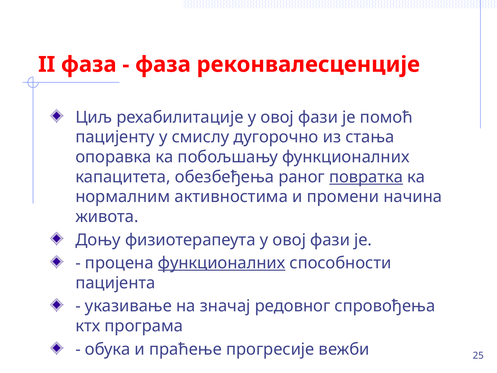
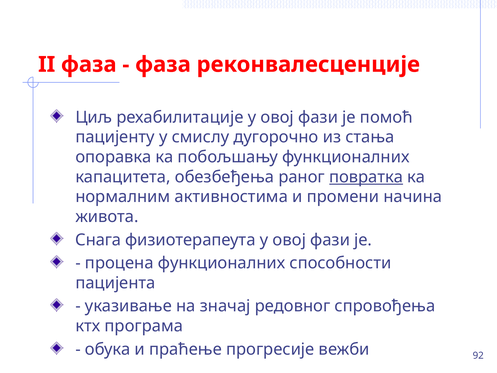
Доњу: Доњу -> Снага (98, 240)
функционалних underline: present -> none (222, 263)
25: 25 -> 92 (478, 355)
